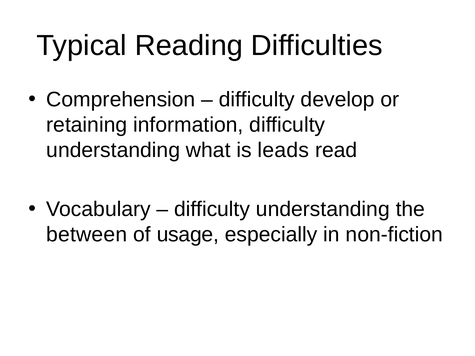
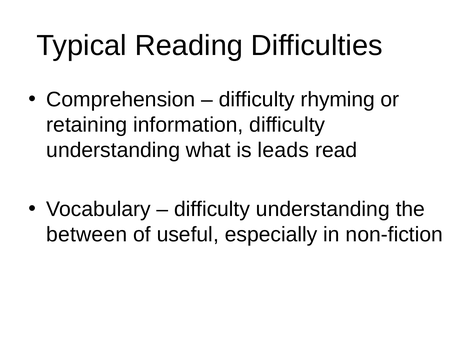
develop: develop -> rhyming (338, 100)
usage: usage -> useful (188, 235)
